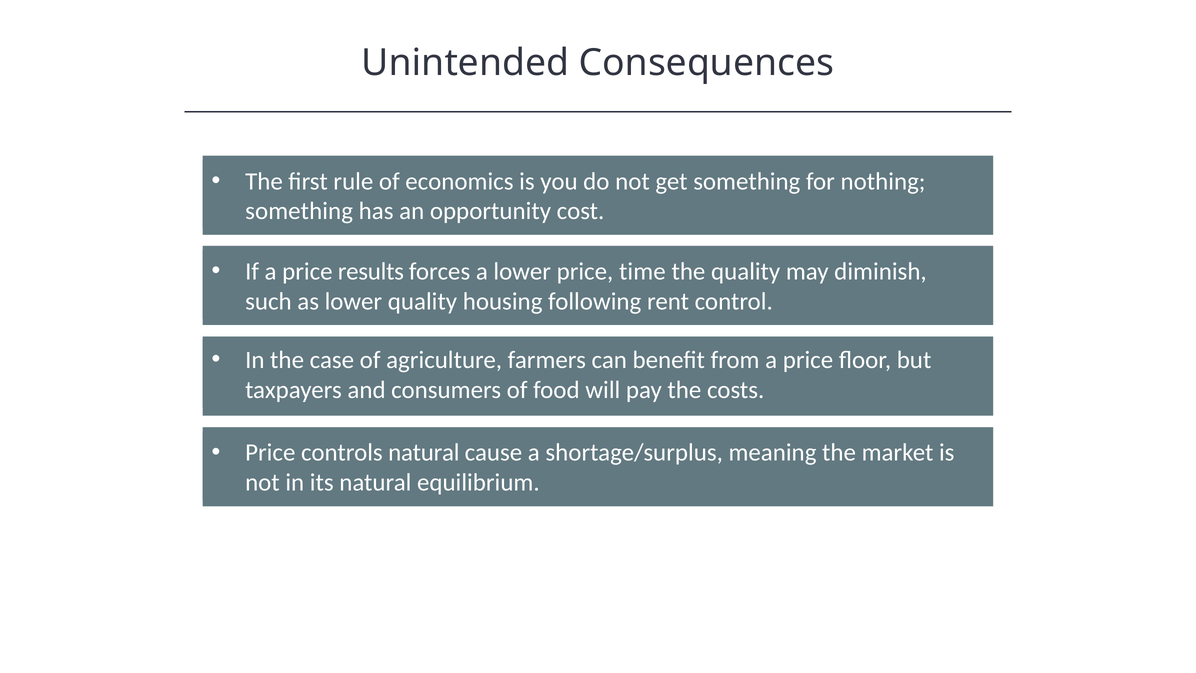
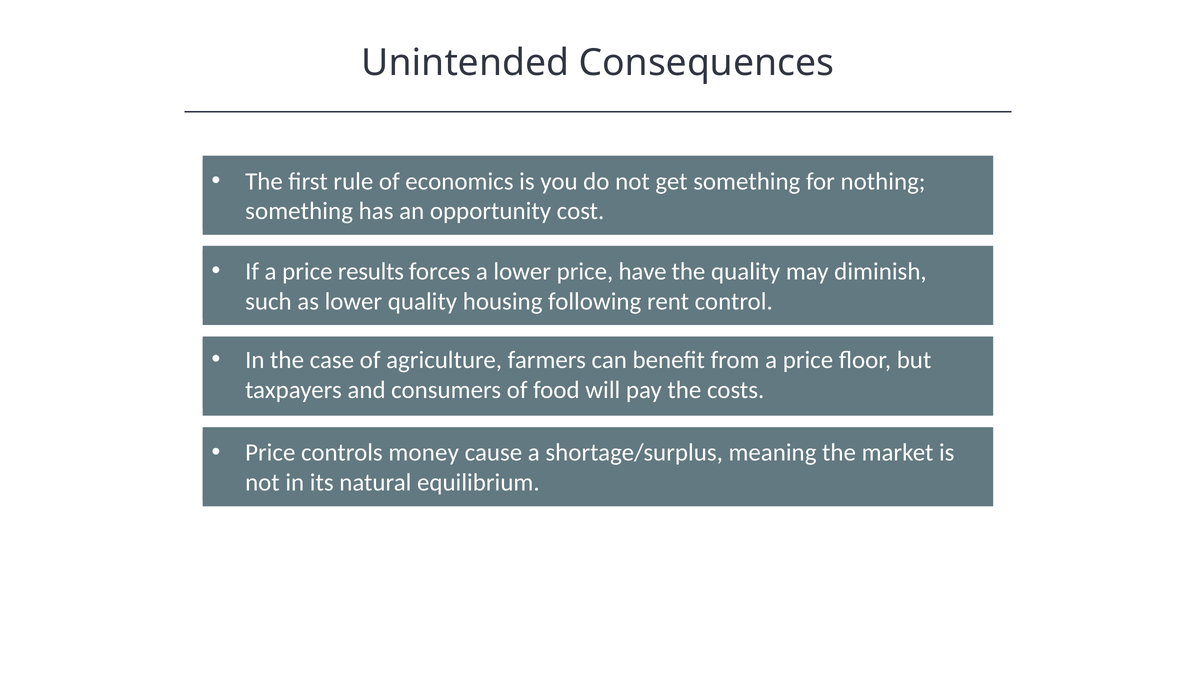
time: time -> have (643, 271)
controls natural: natural -> money (424, 453)
